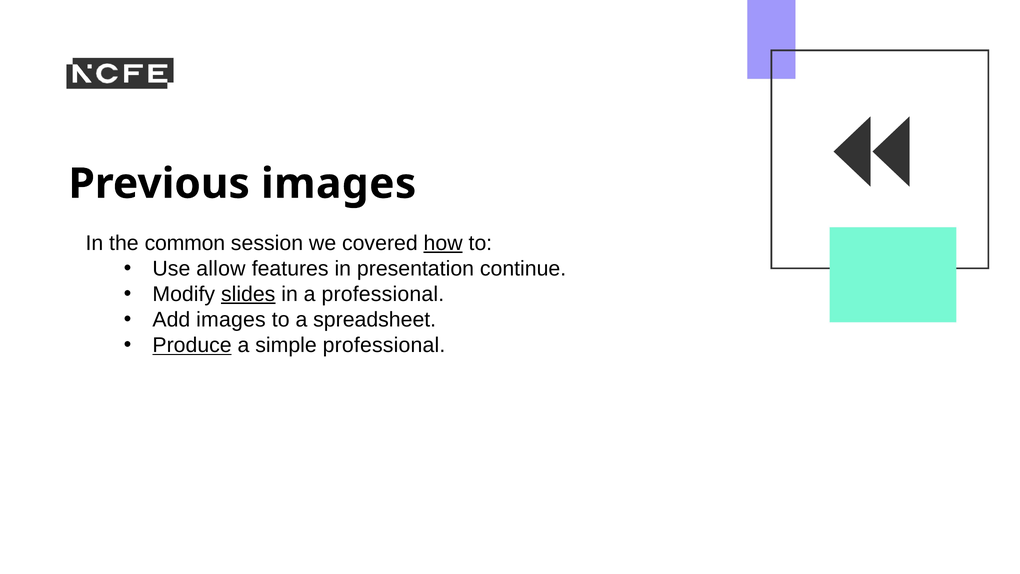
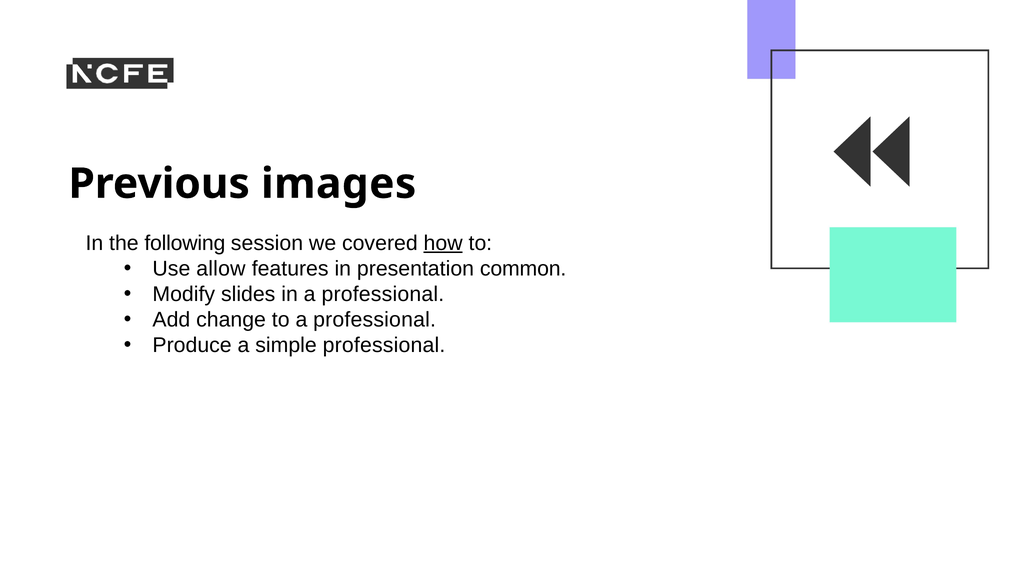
common: common -> following (185, 243)
continue: continue -> common (523, 269)
slides underline: present -> none (248, 294)
Add images: images -> change (231, 320)
to a spreadsheet: spreadsheet -> professional (375, 320)
Produce underline: present -> none (192, 345)
